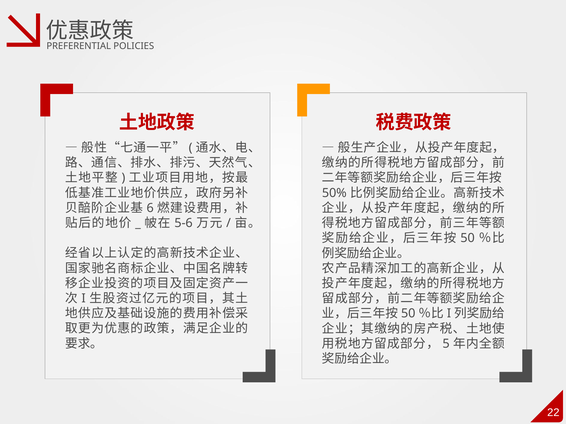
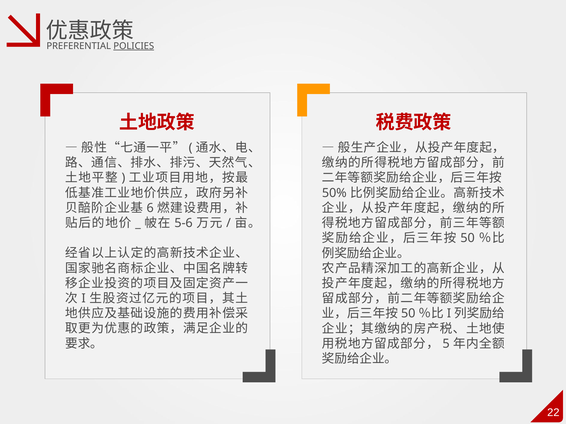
POLICIES underline: none -> present (134, 46)
